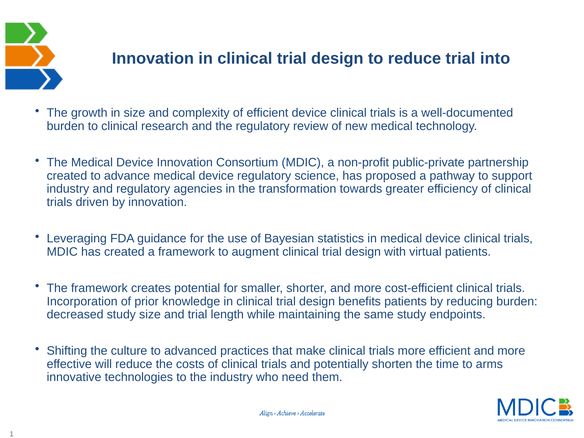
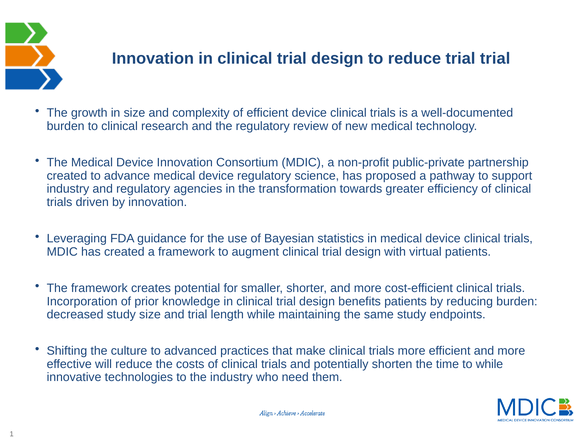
trial into: into -> trial (495, 59)
to arms: arms -> while (489, 364)
